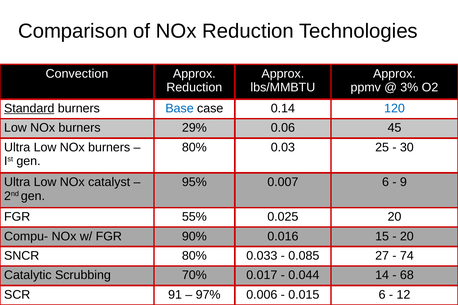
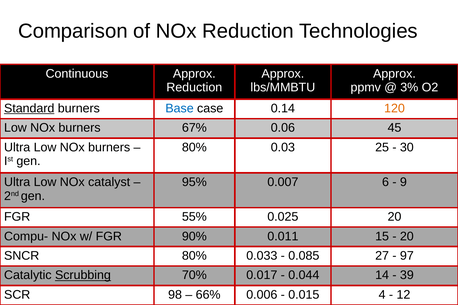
Convection: Convection -> Continuous (77, 74)
120 colour: blue -> orange (394, 108)
29%: 29% -> 67% (194, 128)
0.016: 0.016 -> 0.011 (283, 237)
74: 74 -> 97 (407, 256)
Scrubbing underline: none -> present (83, 276)
68: 68 -> 39 (407, 276)
91: 91 -> 98 (175, 295)
97%: 97% -> 66% (208, 295)
0.015 6: 6 -> 4 (382, 295)
